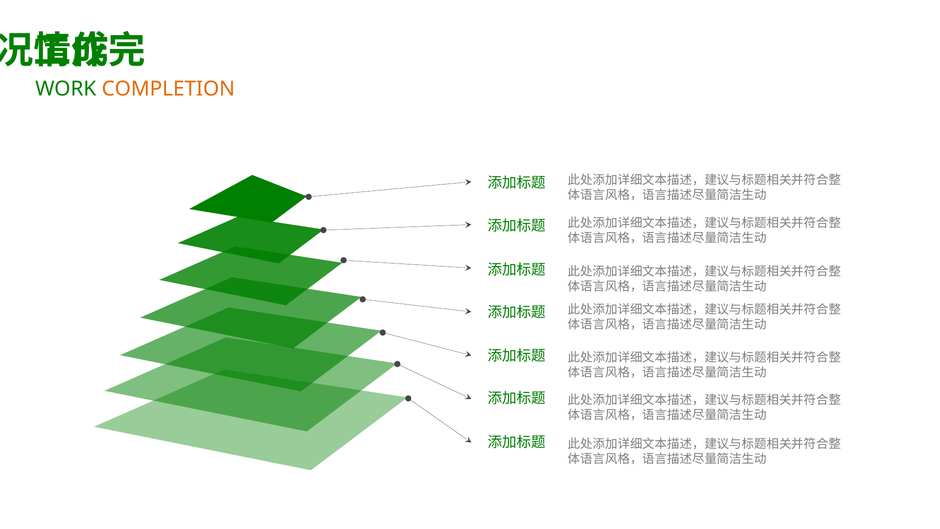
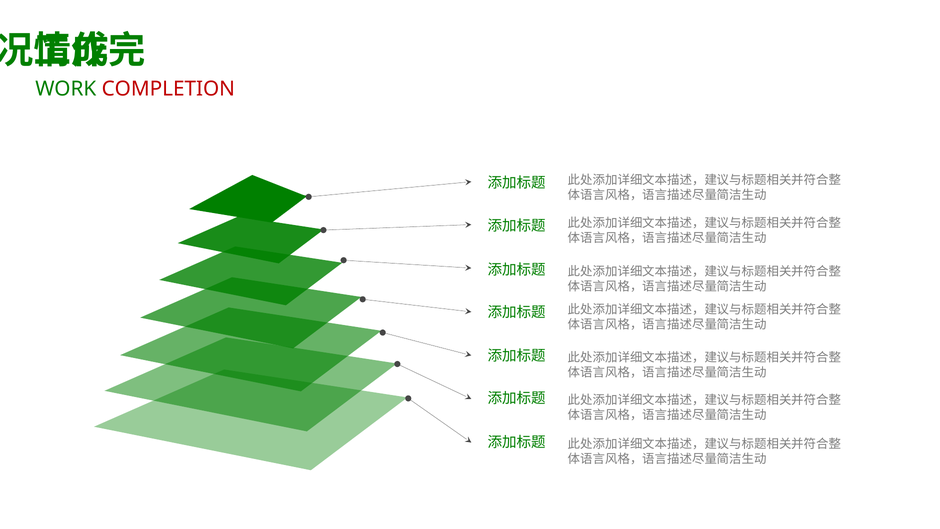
COMPLETION colour: orange -> red (168, 89)
